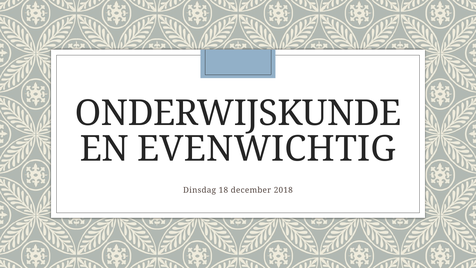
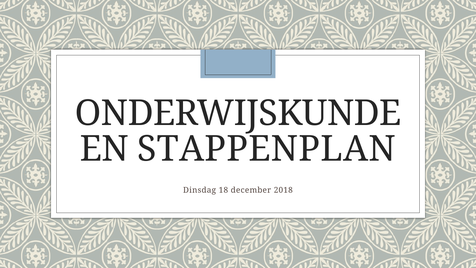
EVENWICHTIG: EVENWICHTIG -> STAPPENPLAN (266, 149)
